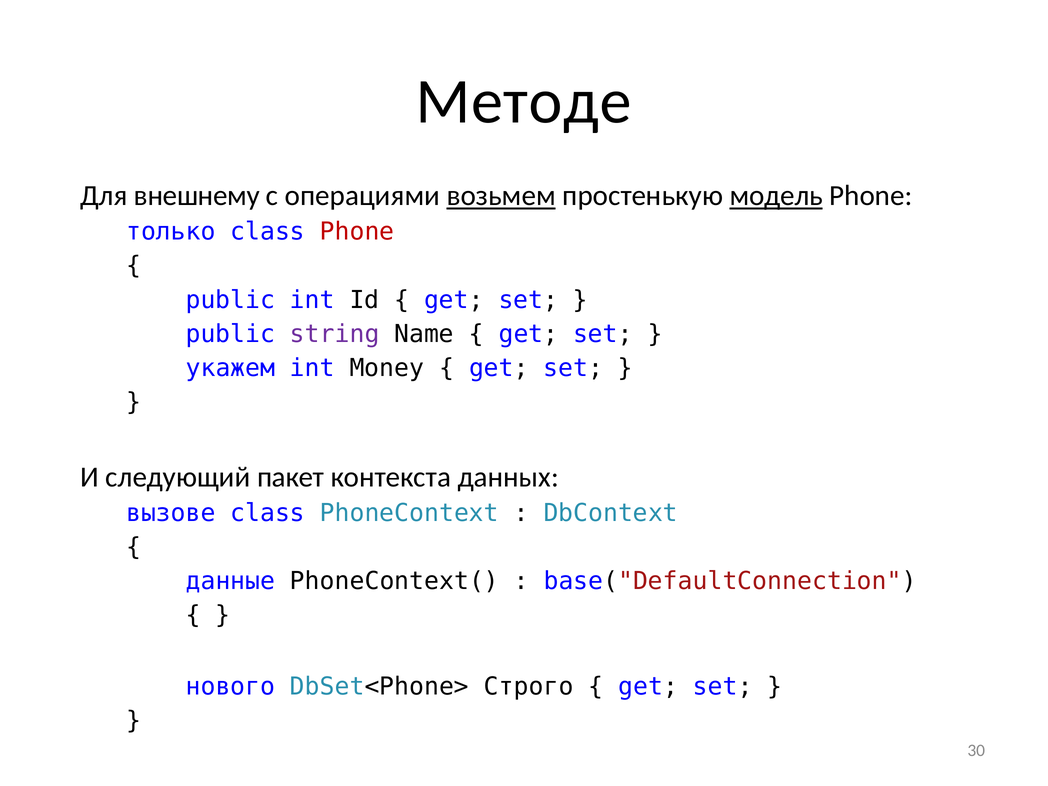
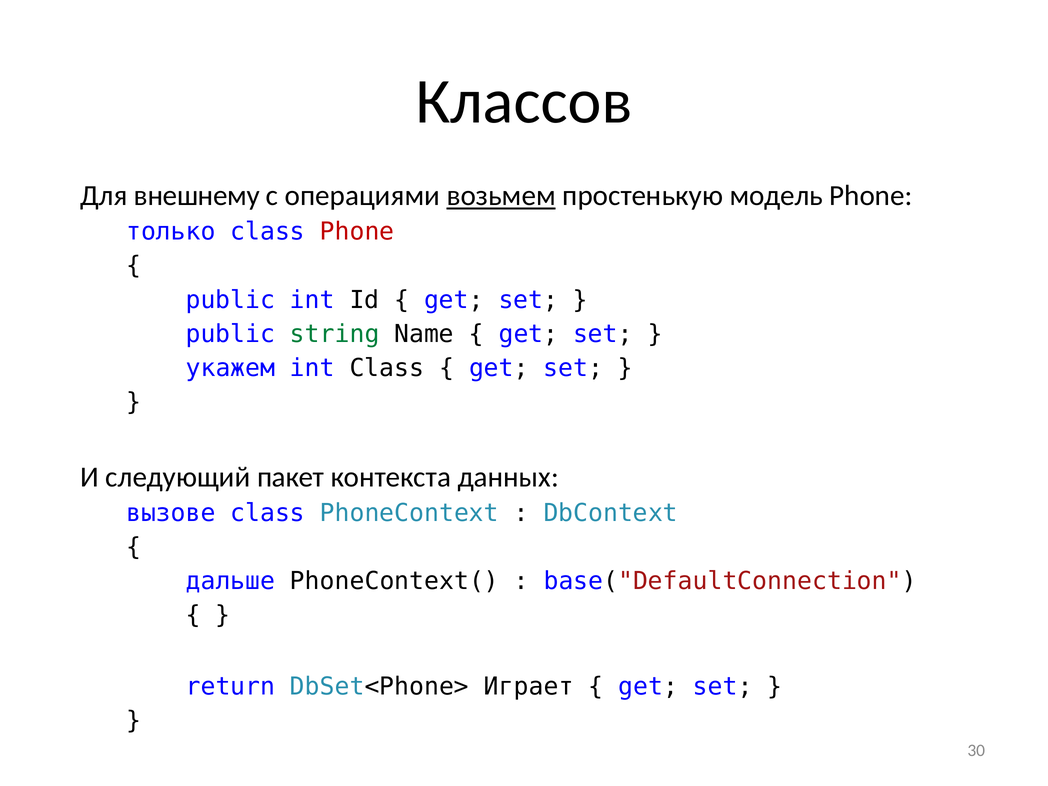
Методе: Методе -> Классов (524, 101)
модель underline: present -> none (776, 196)
string colour: purple -> green (335, 334)
int Money: Money -> Class (387, 368)
данные: данные -> дальше (230, 581)
нового: нового -> return (230, 686)
Строго: Строго -> Играет (529, 686)
